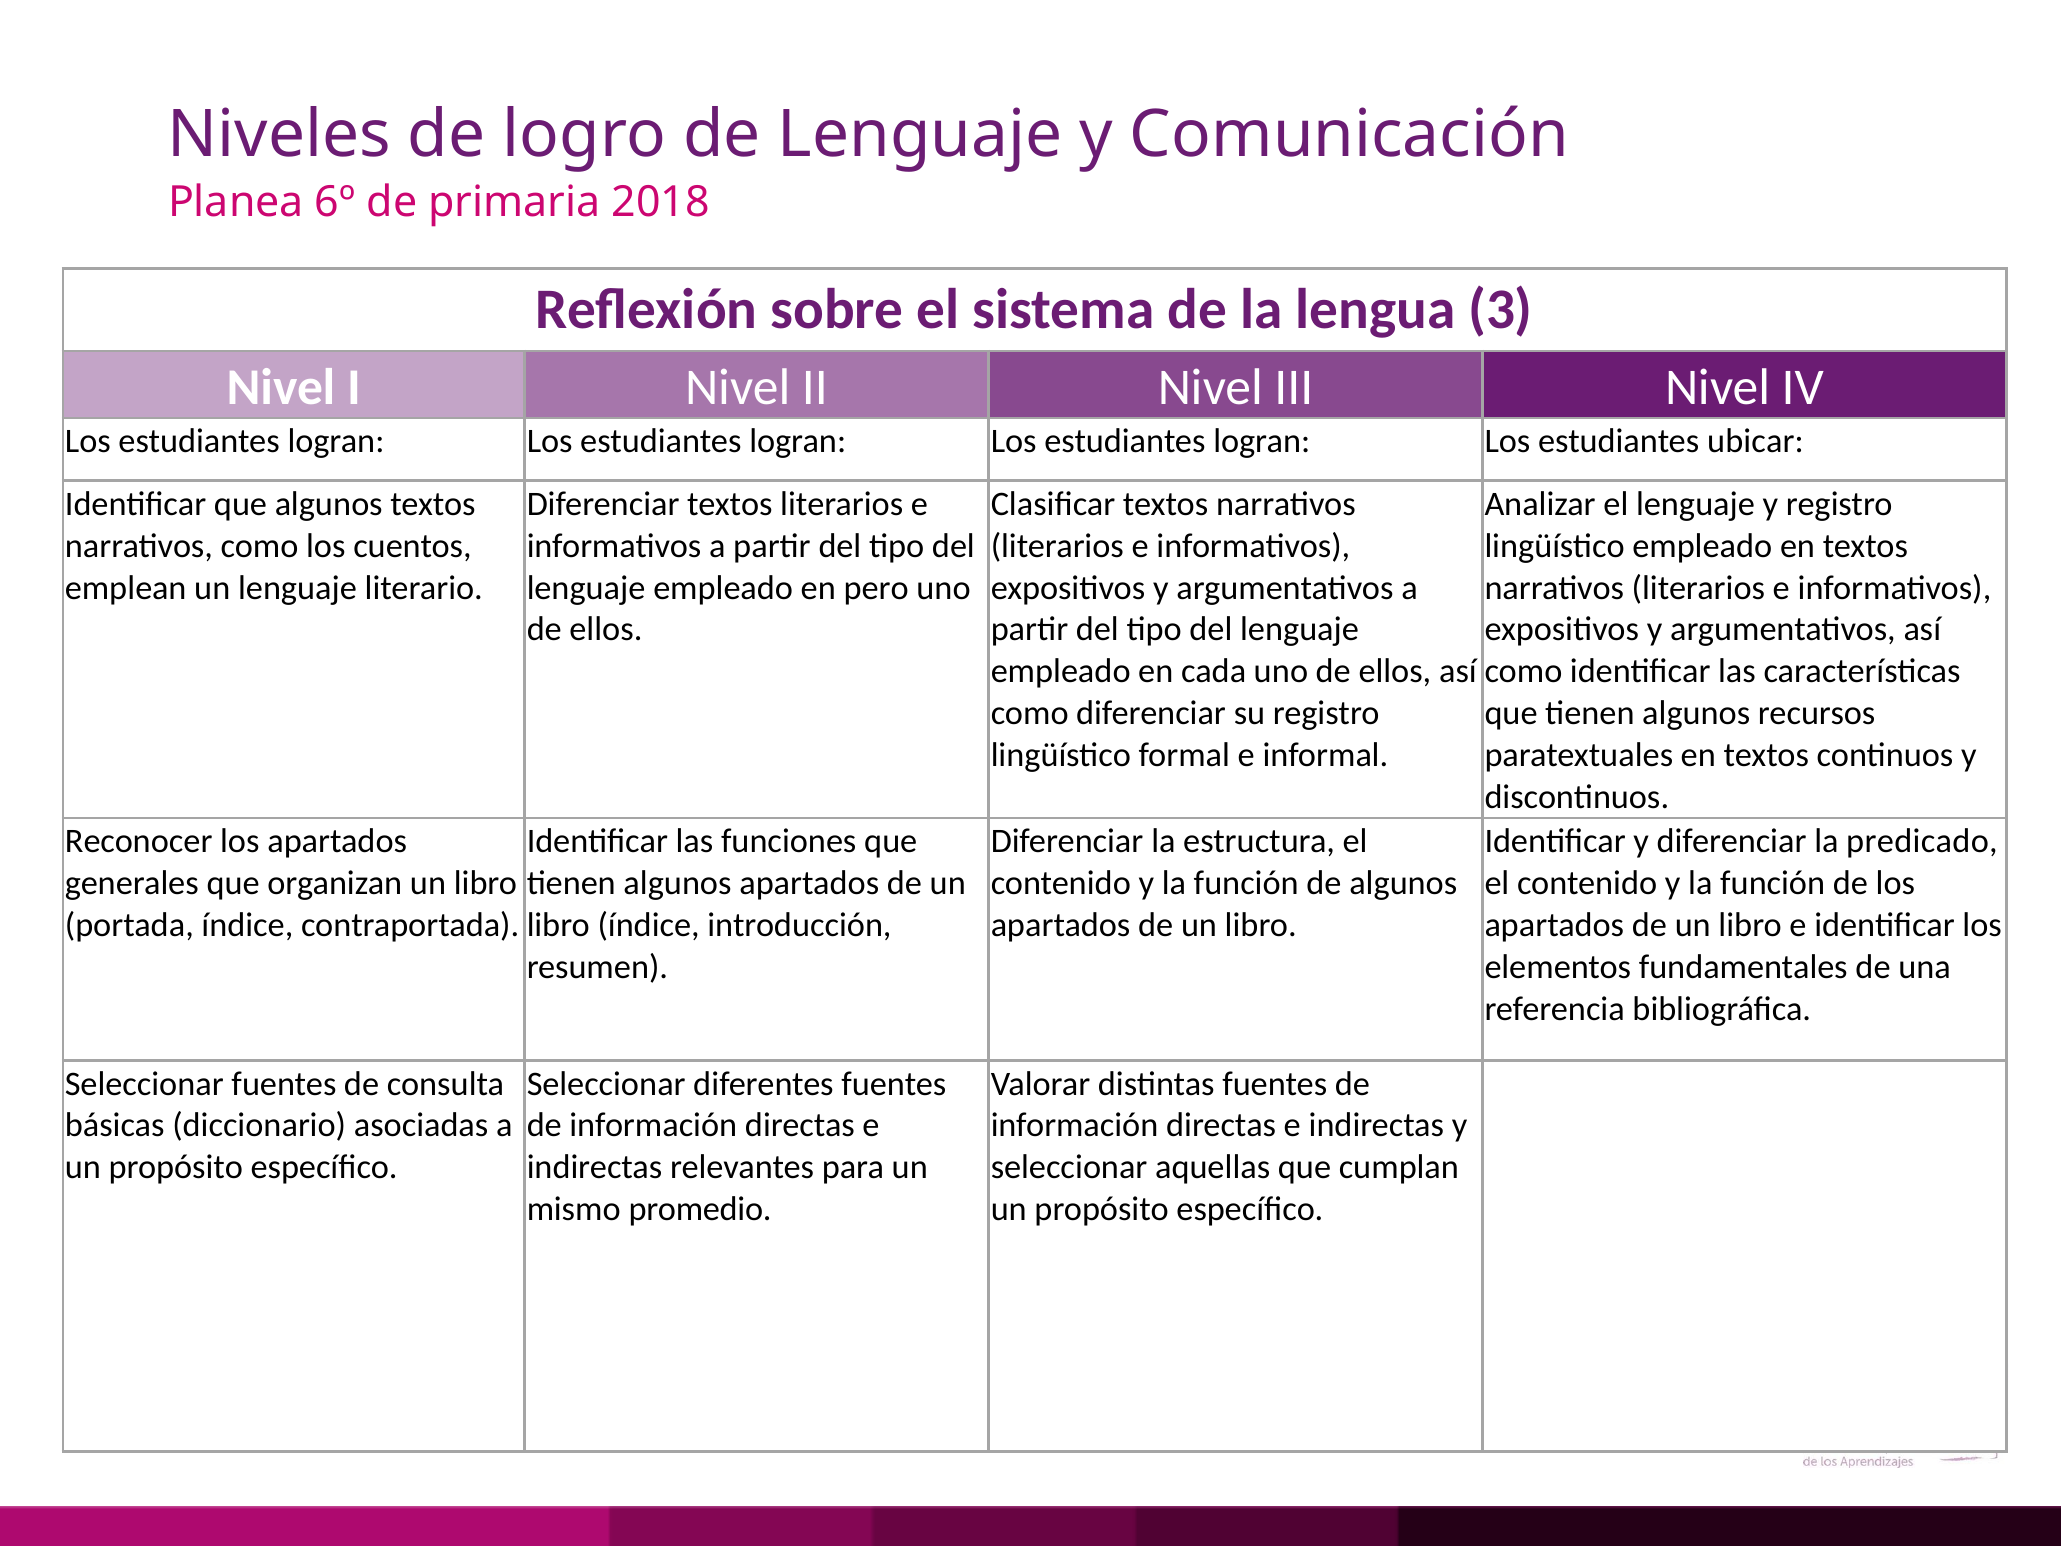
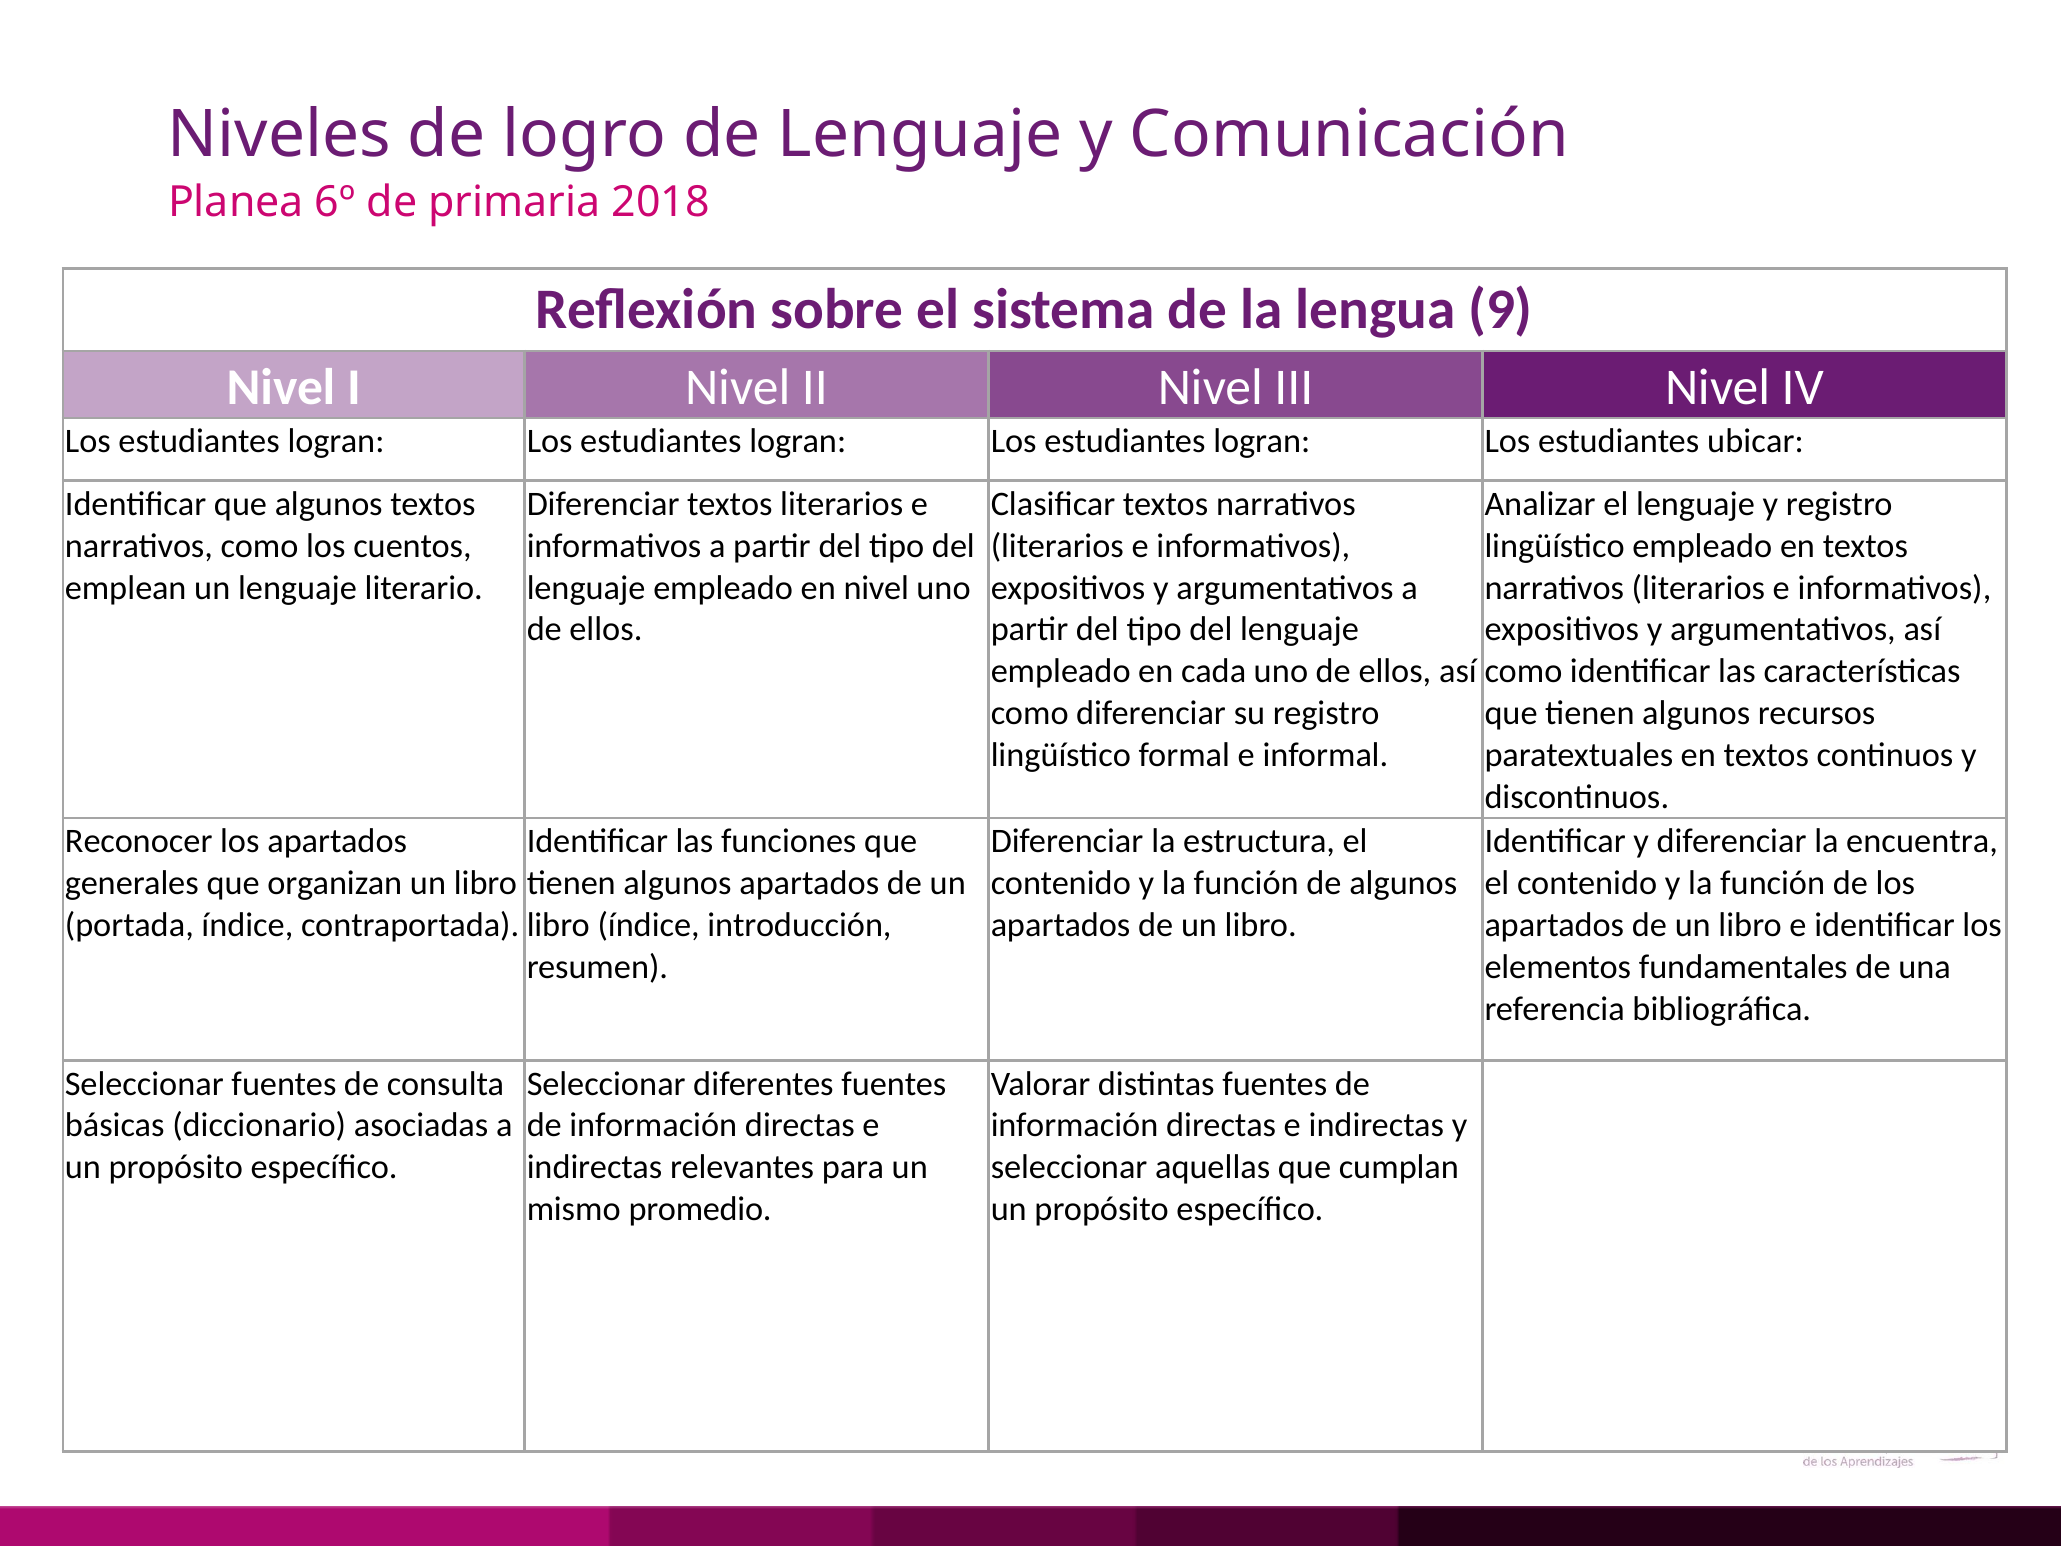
3: 3 -> 9 (1501, 309)
en pero: pero -> nivel (876, 588)
predicado: predicado -> encuentra (1922, 841)
